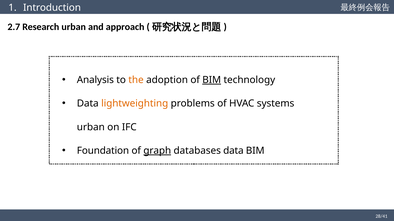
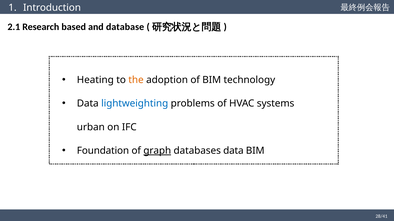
2.7: 2.7 -> 2.1 (14, 27)
Research urban: urban -> based (74, 27)
approach: approach -> database (125, 27)
Analysis: Analysis -> Heating (95, 80)
BIM underline: present -> none (212, 80)
lightweighting colour: orange -> blue (135, 104)
